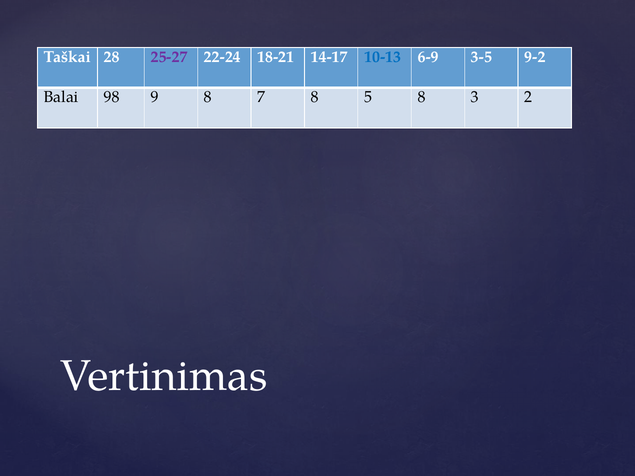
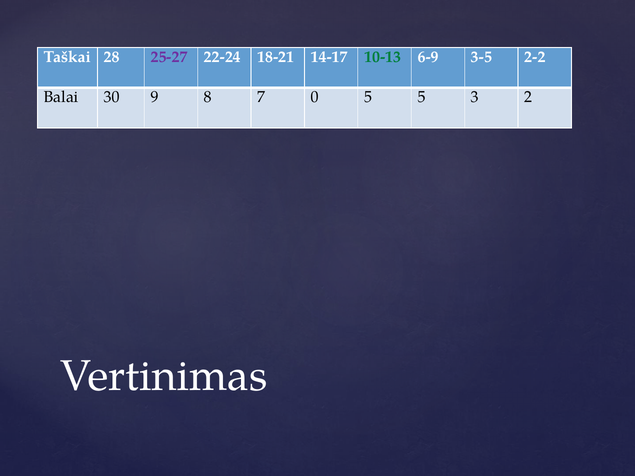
10-13 colour: blue -> green (383, 57)
9-2: 9-2 -> 2-2 (535, 57)
98: 98 -> 30 (112, 97)
7 8: 8 -> 0 (315, 97)
5 8: 8 -> 5 (422, 97)
